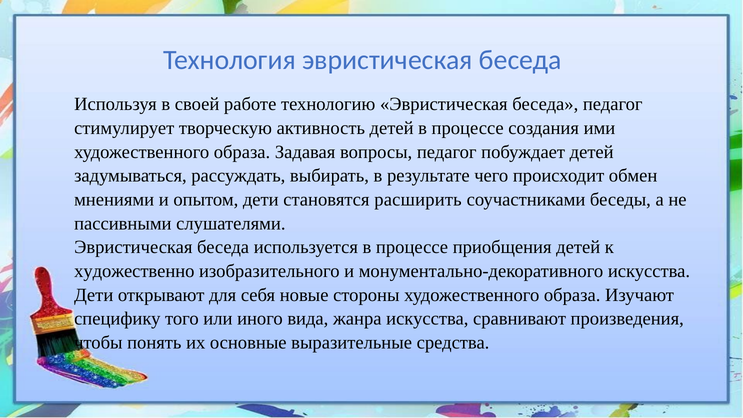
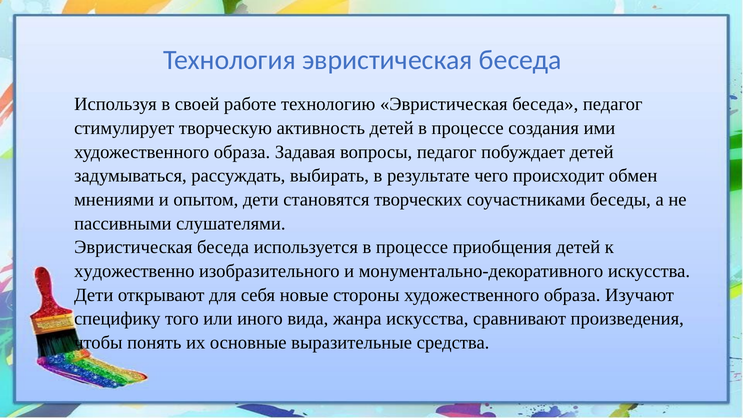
расширить: расширить -> творческих (418, 200)
